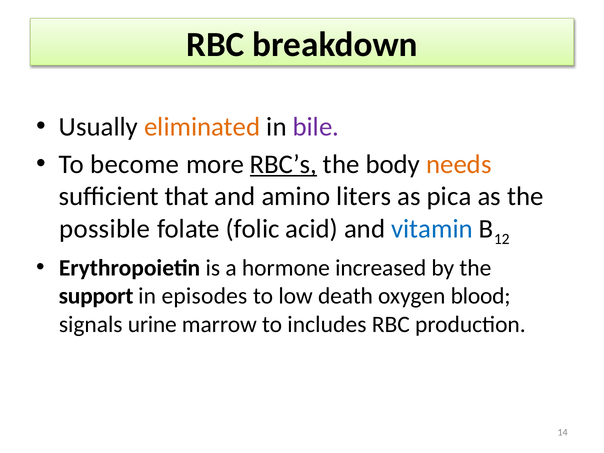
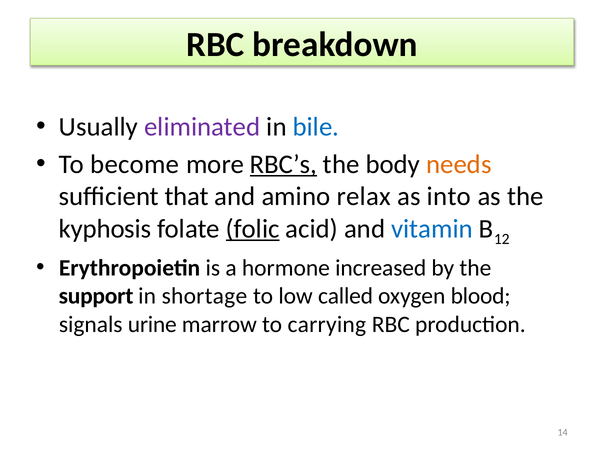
eliminated colour: orange -> purple (202, 127)
bile colour: purple -> blue (316, 127)
liters: liters -> relax (364, 197)
pica: pica -> into (449, 197)
possible: possible -> kyphosis (105, 229)
folic underline: none -> present (253, 229)
episodes: episodes -> shortage (204, 296)
death: death -> called (346, 296)
includes: includes -> carrying (327, 324)
